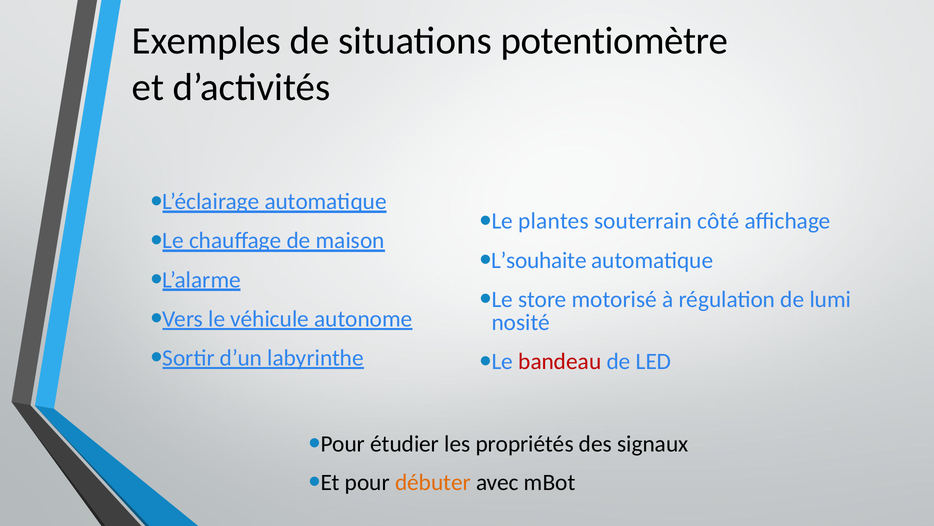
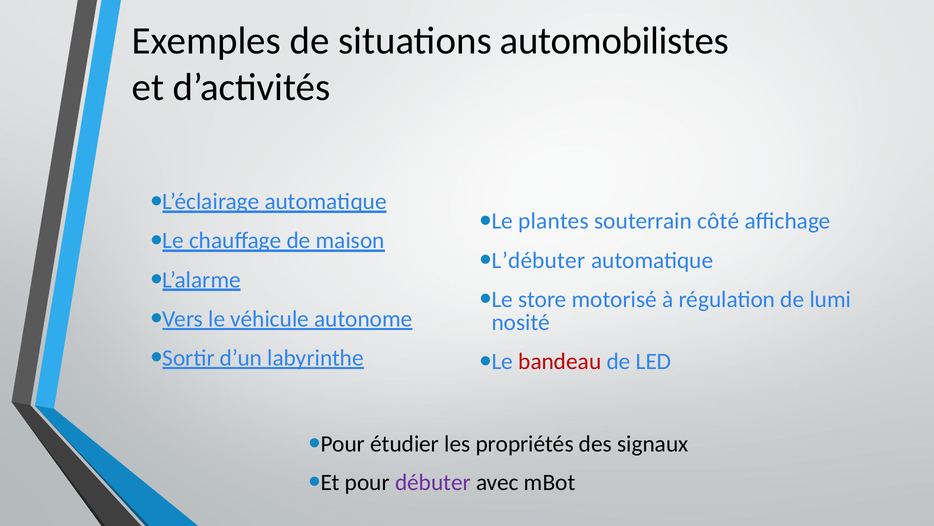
potentiomètre: potentiomètre -> automobilistes (614, 41)
L’souhaite: L’souhaite -> L’débuter (539, 260)
débuter colour: orange -> purple (433, 482)
